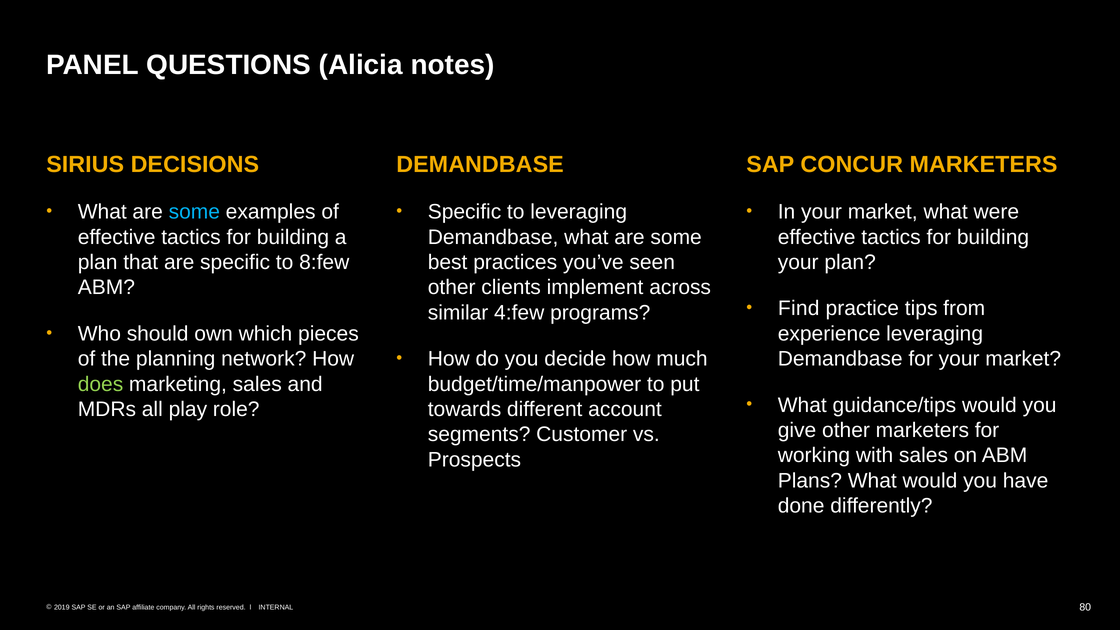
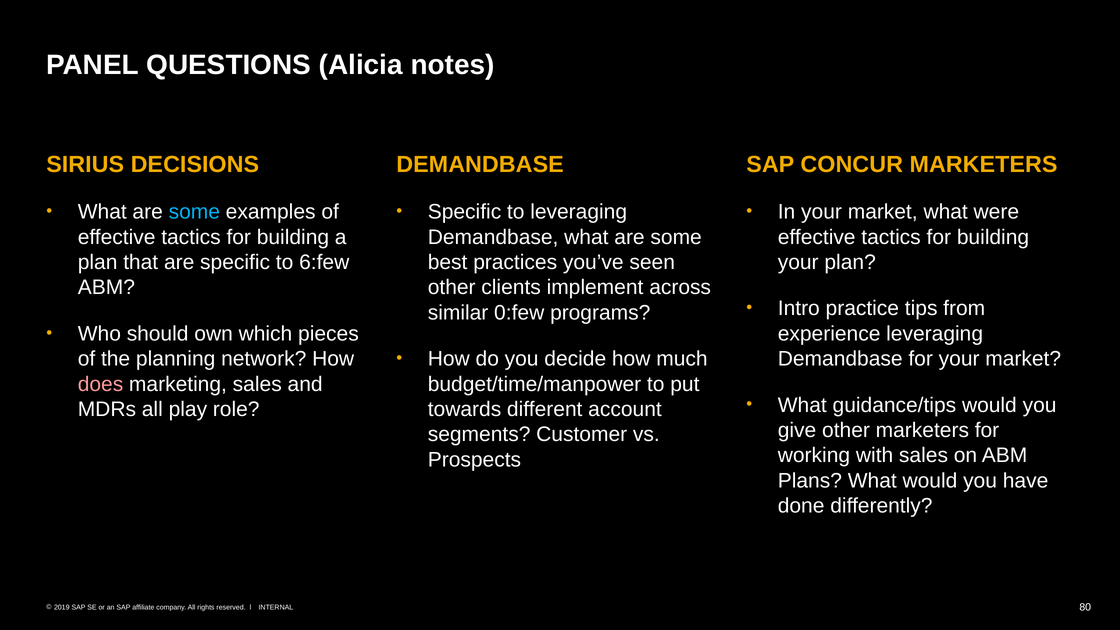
8:few: 8:few -> 6:few (324, 262)
Find: Find -> Intro (799, 308)
4:few: 4:few -> 0:few (519, 313)
does colour: light green -> pink (101, 384)
